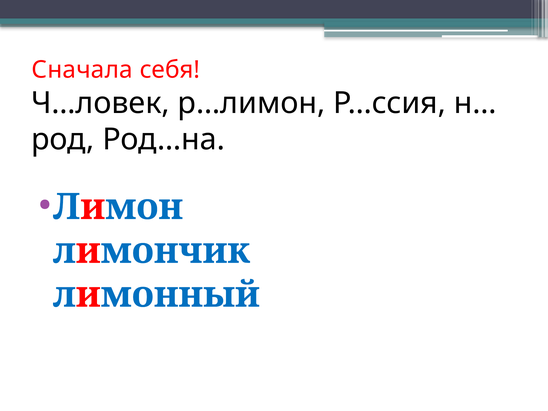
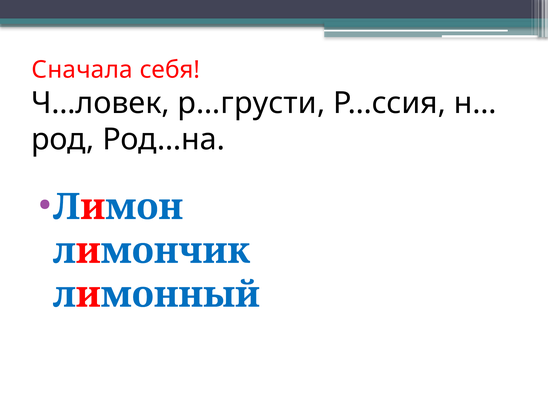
р…лимон: р…лимон -> р…грусти (251, 103)
